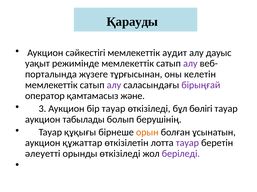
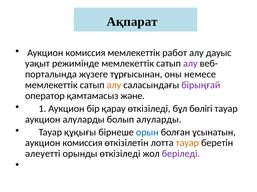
Қарауды: Қарауды -> Ақпарат (132, 22)
сәйкестігі: сәйкестігі -> комиссия (85, 53)
аудит: аудит -> работ (175, 53)
келетін: келетін -> немесе (200, 75)
алу colour: purple -> orange (114, 85)
3: 3 -> 1 (42, 109)
бір тауар: тауар -> қарау (114, 109)
аукцион табылады: табылады -> алуларды (84, 120)
болып берушінің: берушінің -> алуларды (159, 120)
орын colour: orange -> blue (147, 133)
құжаттар: құжаттар -> комиссия (83, 143)
тауар colour: purple -> orange (187, 143)
